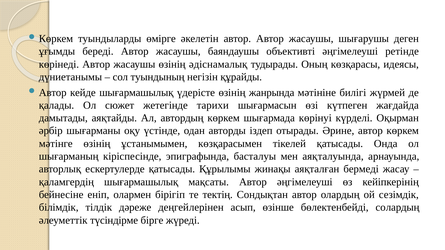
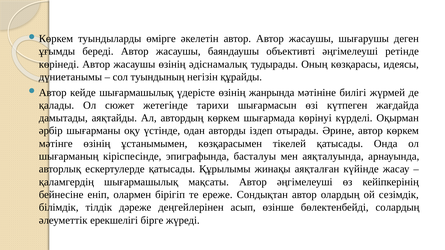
бермеді: бермеді -> күйінде (361, 169)
тектің: тектің -> ереже (218, 195)
түсіндірме: түсіндірме -> ерекшелігі (114, 220)
